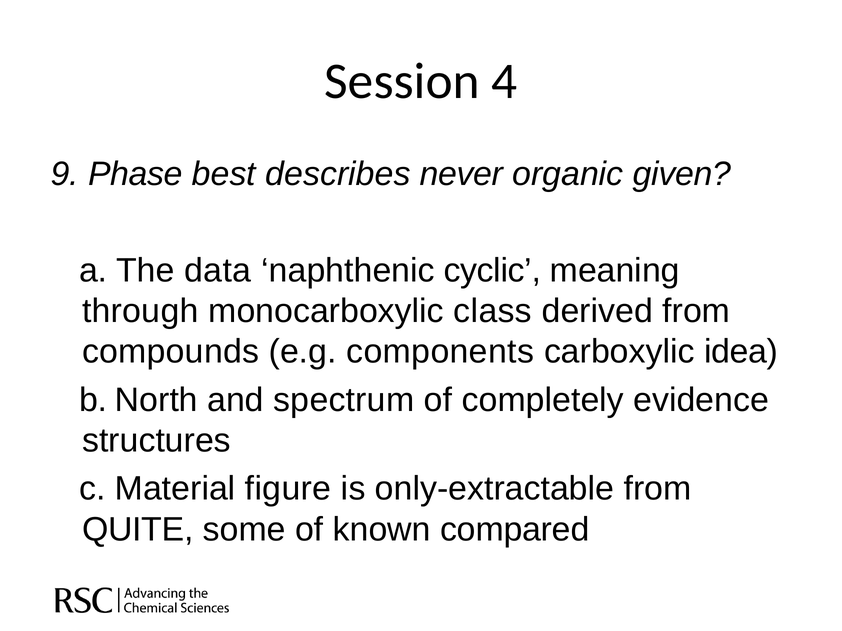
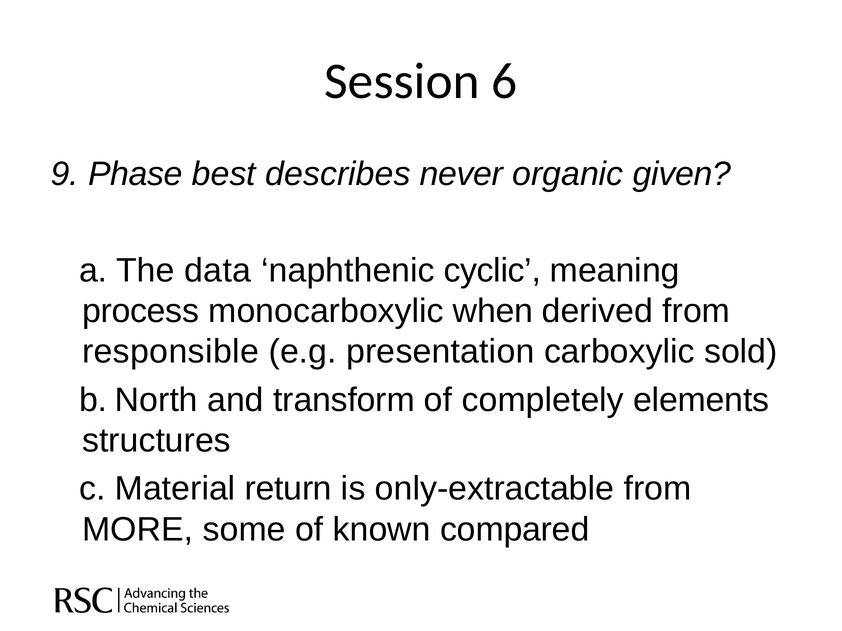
4: 4 -> 6 (504, 82)
through: through -> process (141, 311)
class: class -> when (493, 311)
compounds: compounds -> responsible (171, 352)
components: components -> presentation (440, 352)
idea: idea -> sold (741, 352)
spectrum: spectrum -> transform (344, 400)
evidence: evidence -> elements (701, 400)
figure: figure -> return (288, 489)
QUITE: QUITE -> MORE (138, 530)
